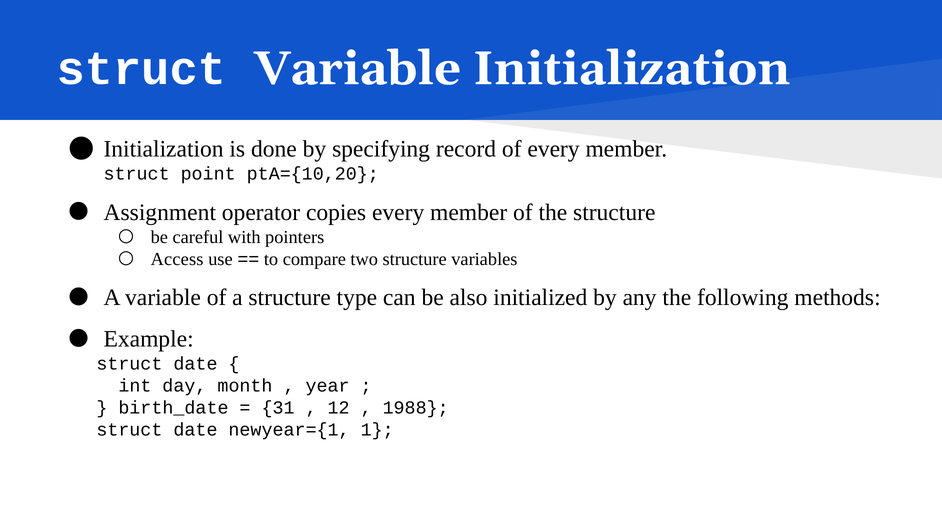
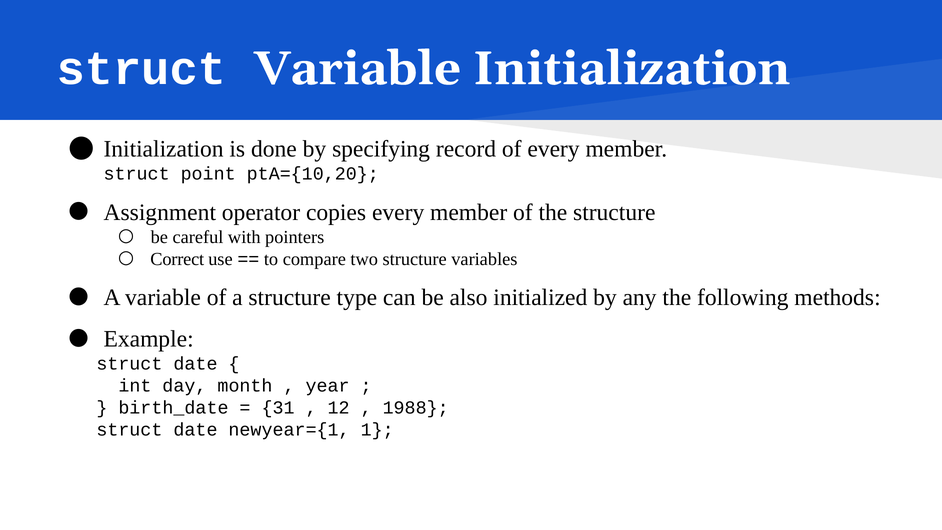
Access: Access -> Correct (177, 259)
